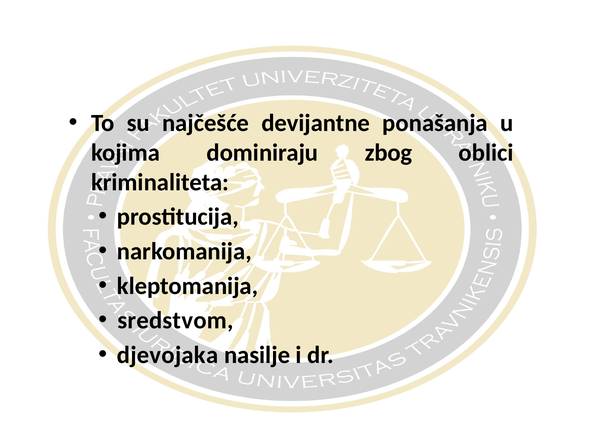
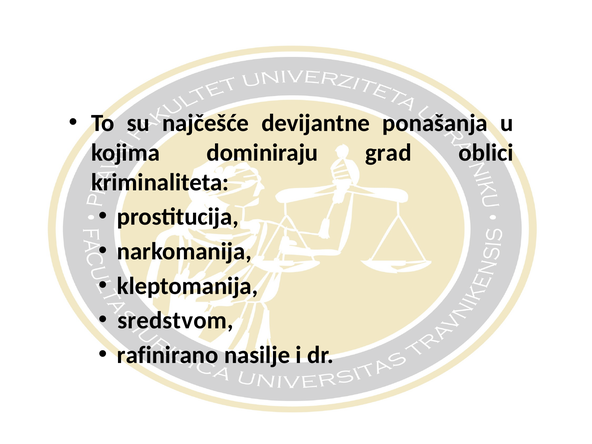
zbog: zbog -> grad (388, 153)
djevojaka: djevojaka -> rafinirano (168, 355)
